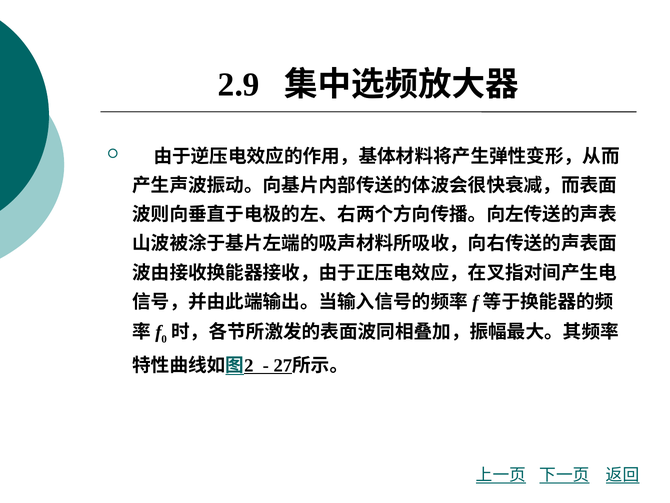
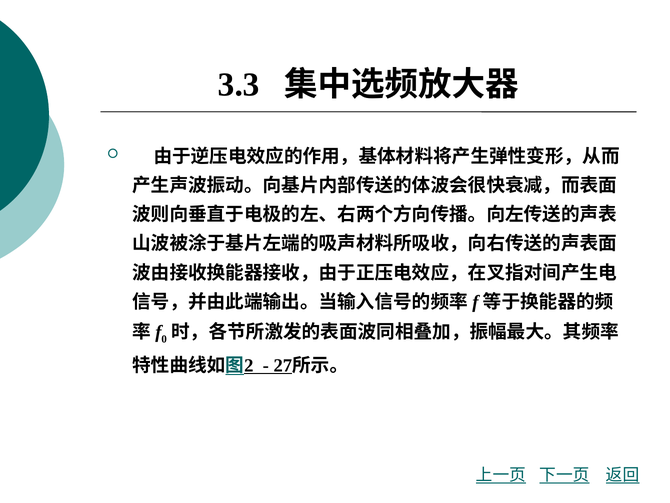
2.9: 2.9 -> 3.3 (239, 85)
